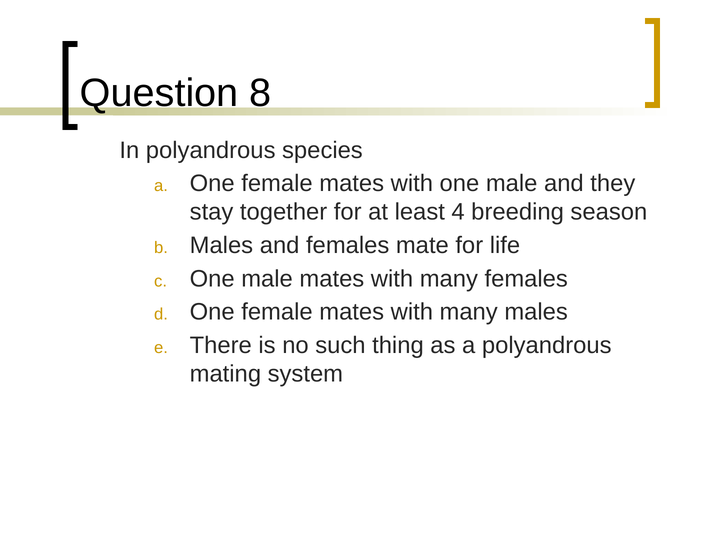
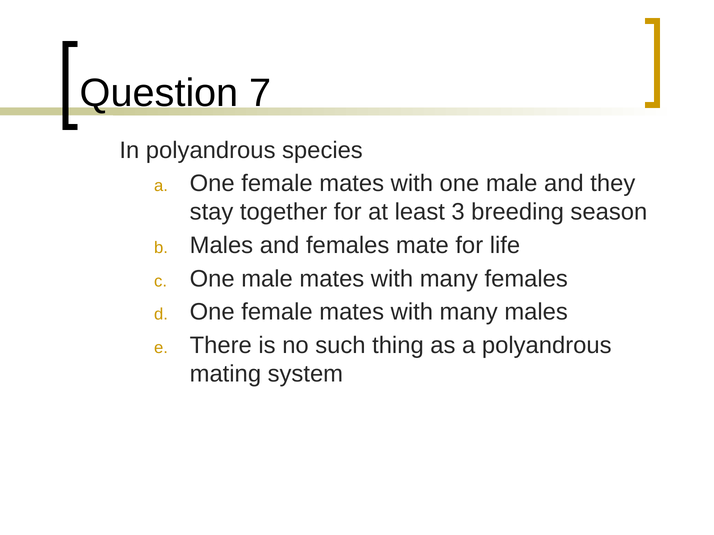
8: 8 -> 7 (261, 93)
4: 4 -> 3 (458, 212)
